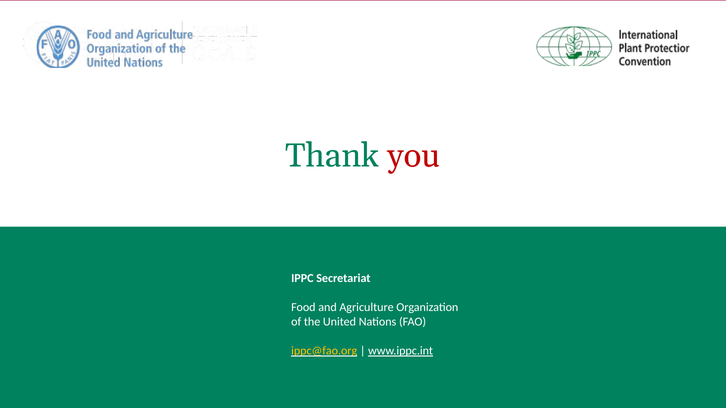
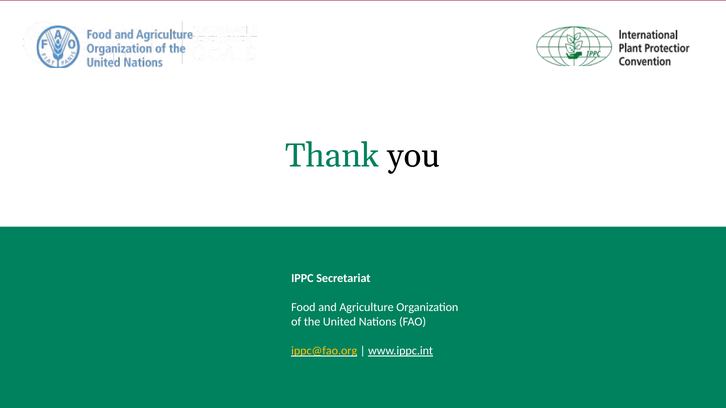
you colour: red -> black (414, 156)
